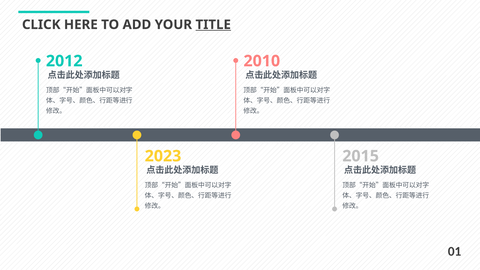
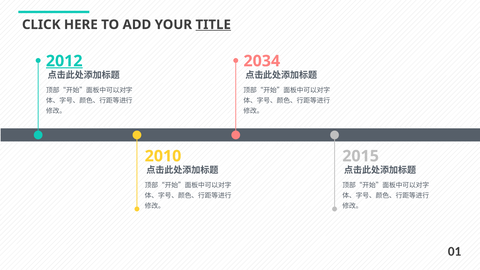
2012 underline: none -> present (64, 61)
2010: 2010 -> 2034 (262, 61)
2023: 2023 -> 2010 (163, 156)
